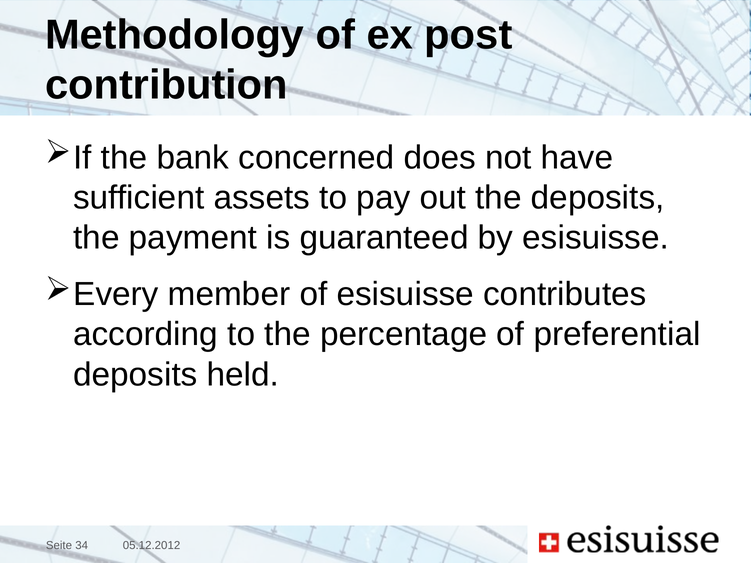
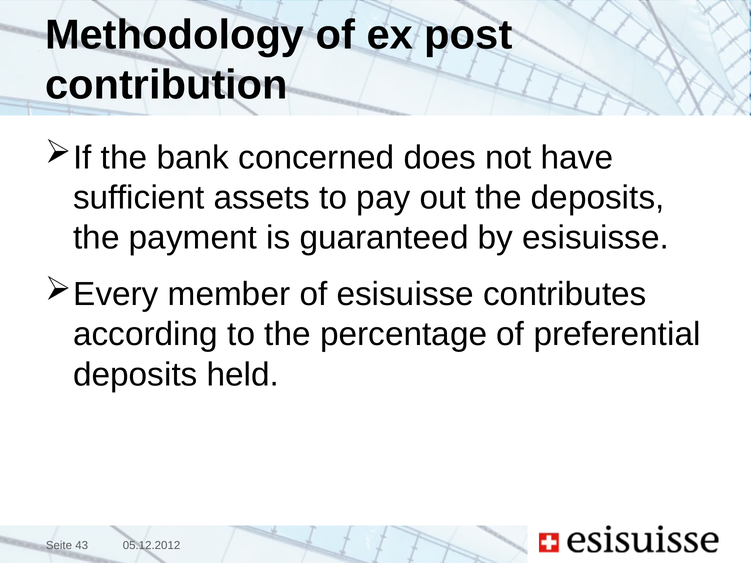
34: 34 -> 43 (82, 546)
